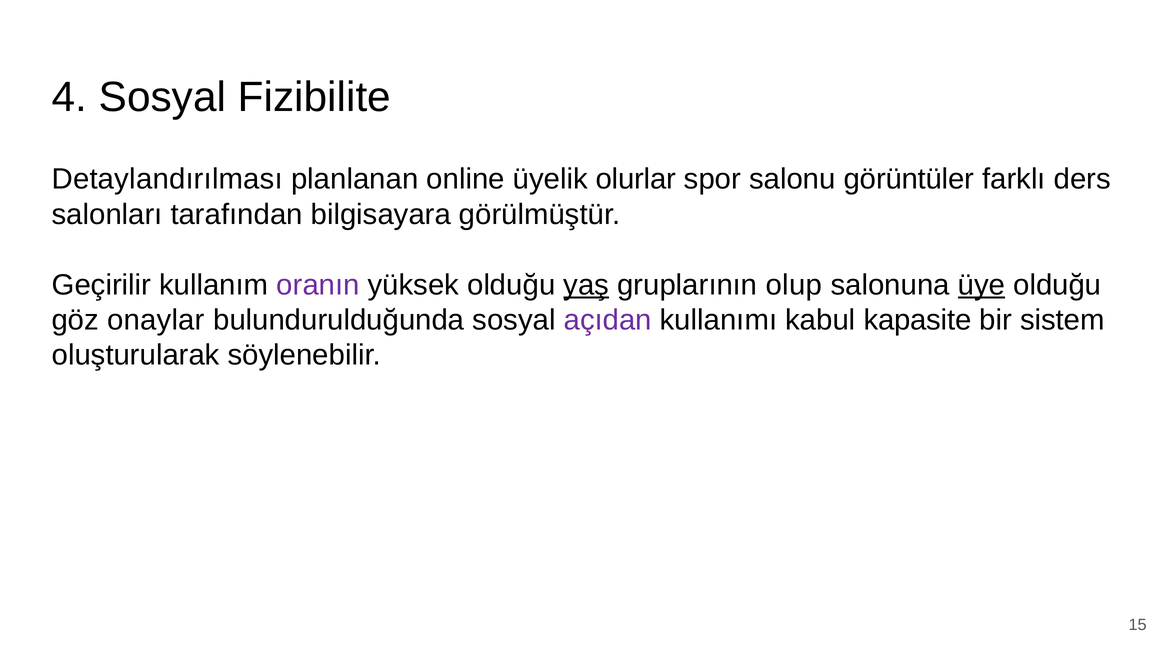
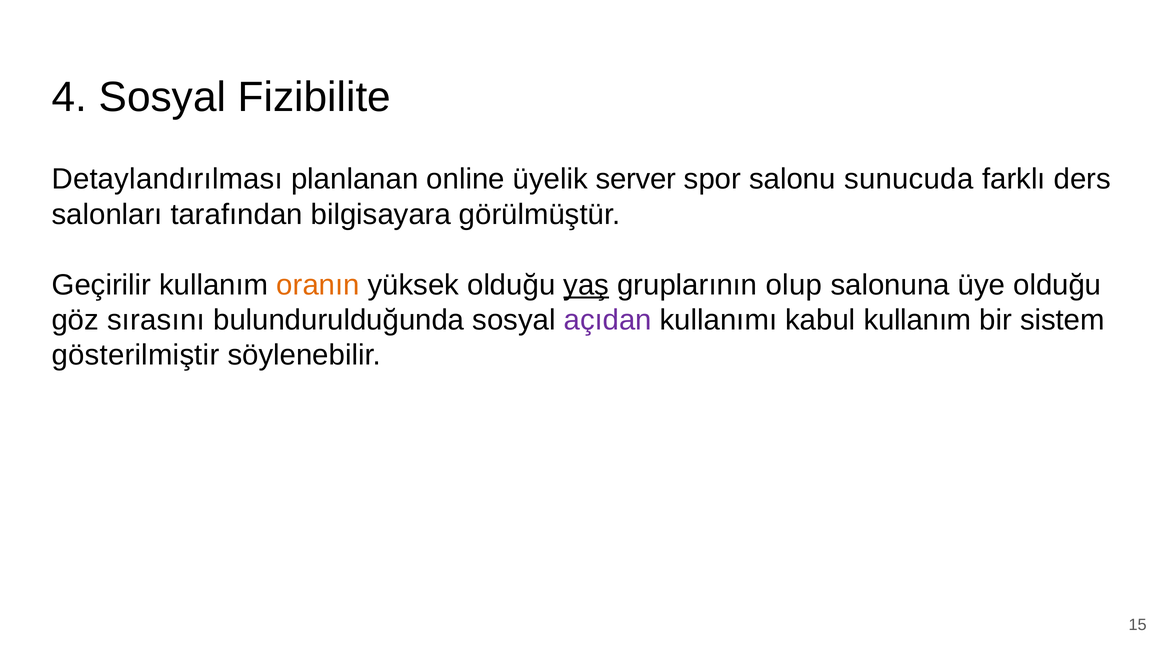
olurlar: olurlar -> server (636, 179)
görüntüler: görüntüler -> sunucuda (909, 179)
oranın colour: purple -> orange (318, 285)
üye underline: present -> none (982, 285)
onaylar: onaylar -> sırasını (156, 320)
kabul kapasite: kapasite -> kullanım (917, 320)
oluşturularak: oluşturularak -> gösterilmiştir (136, 355)
